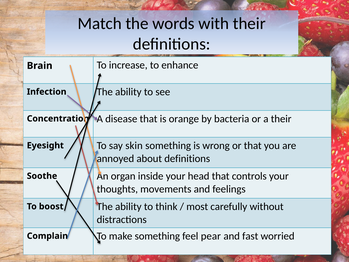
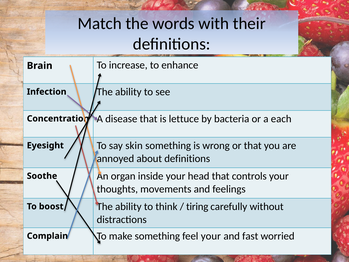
orange: orange -> lettuce (184, 119)
a their: their -> each (281, 119)
most: most -> tiring (197, 206)
feel pear: pear -> your (211, 236)
